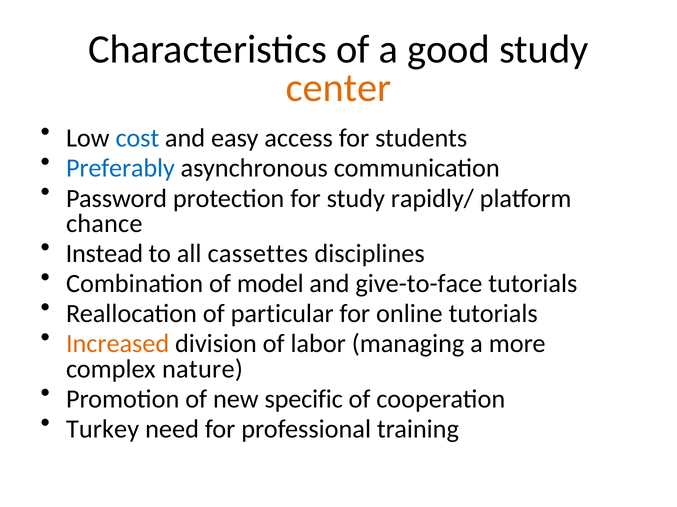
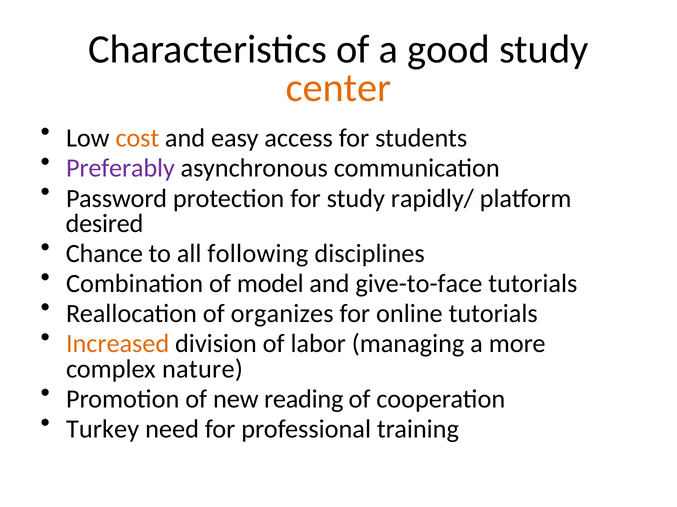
cost colour: blue -> orange (137, 138)
Preferably colour: blue -> purple (120, 169)
chance: chance -> desired (104, 224)
Instead: Instead -> Chance (104, 254)
cassettes: cassettes -> following (258, 254)
particular: particular -> organizes (282, 314)
specific: specific -> reading (304, 400)
